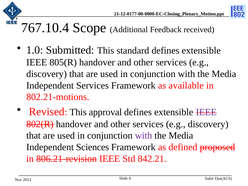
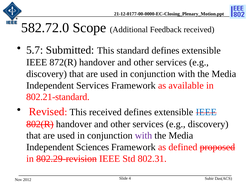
767.10.4: 767.10.4 -> 582.72.0 (45, 28)
1.0: 1.0 -> 5.7 (35, 50)
805(R: 805(R -> 872(R (63, 62)
802.21-motions: 802.21-motions -> 802.21-standard (58, 97)
This approval: approval -> received (105, 112)
IEEE colour: purple -> blue (206, 112)
806.21-revision: 806.21-revision -> 802.29-revision (66, 159)
842.21: 842.21 -> 802.31 (152, 159)
